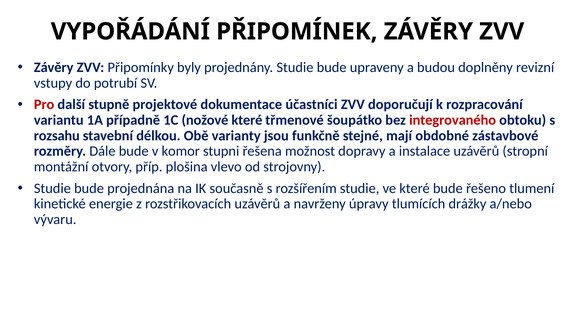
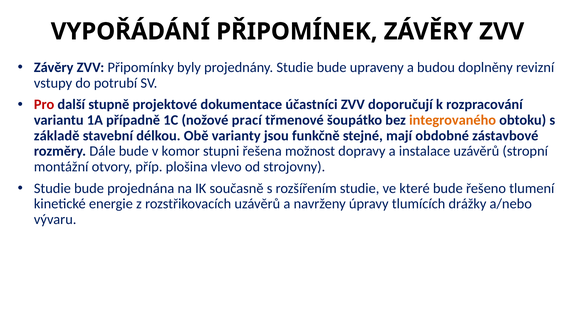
nožové které: které -> prací (247, 120)
integrovaného colour: red -> orange (453, 120)
rozsahu: rozsahu -> základě (57, 136)
